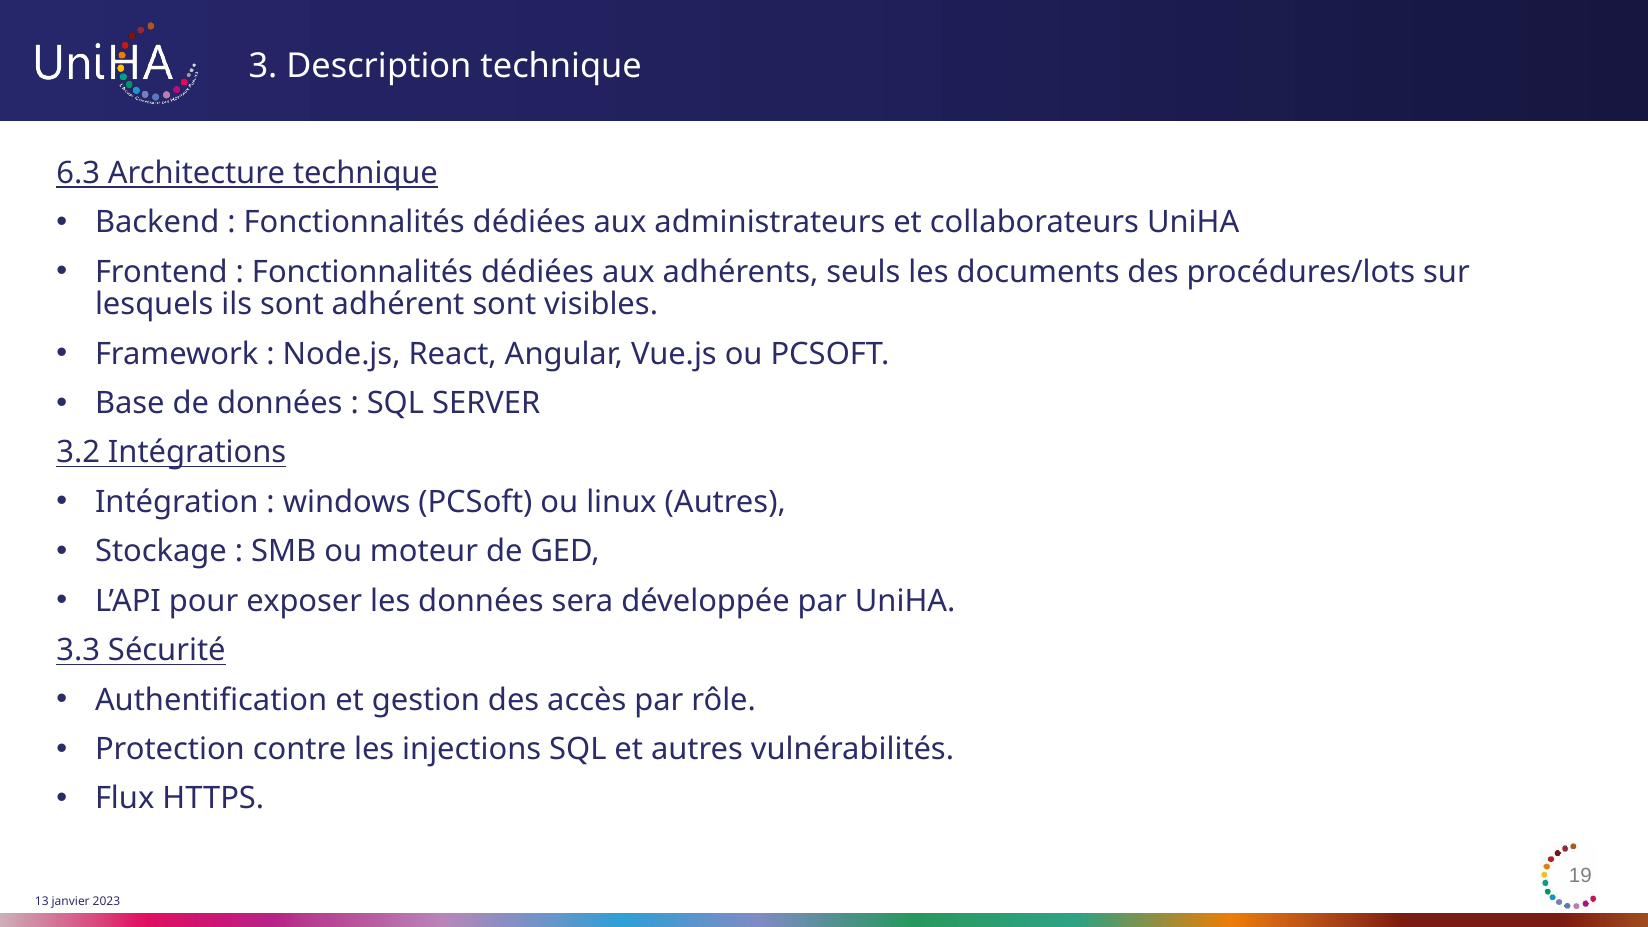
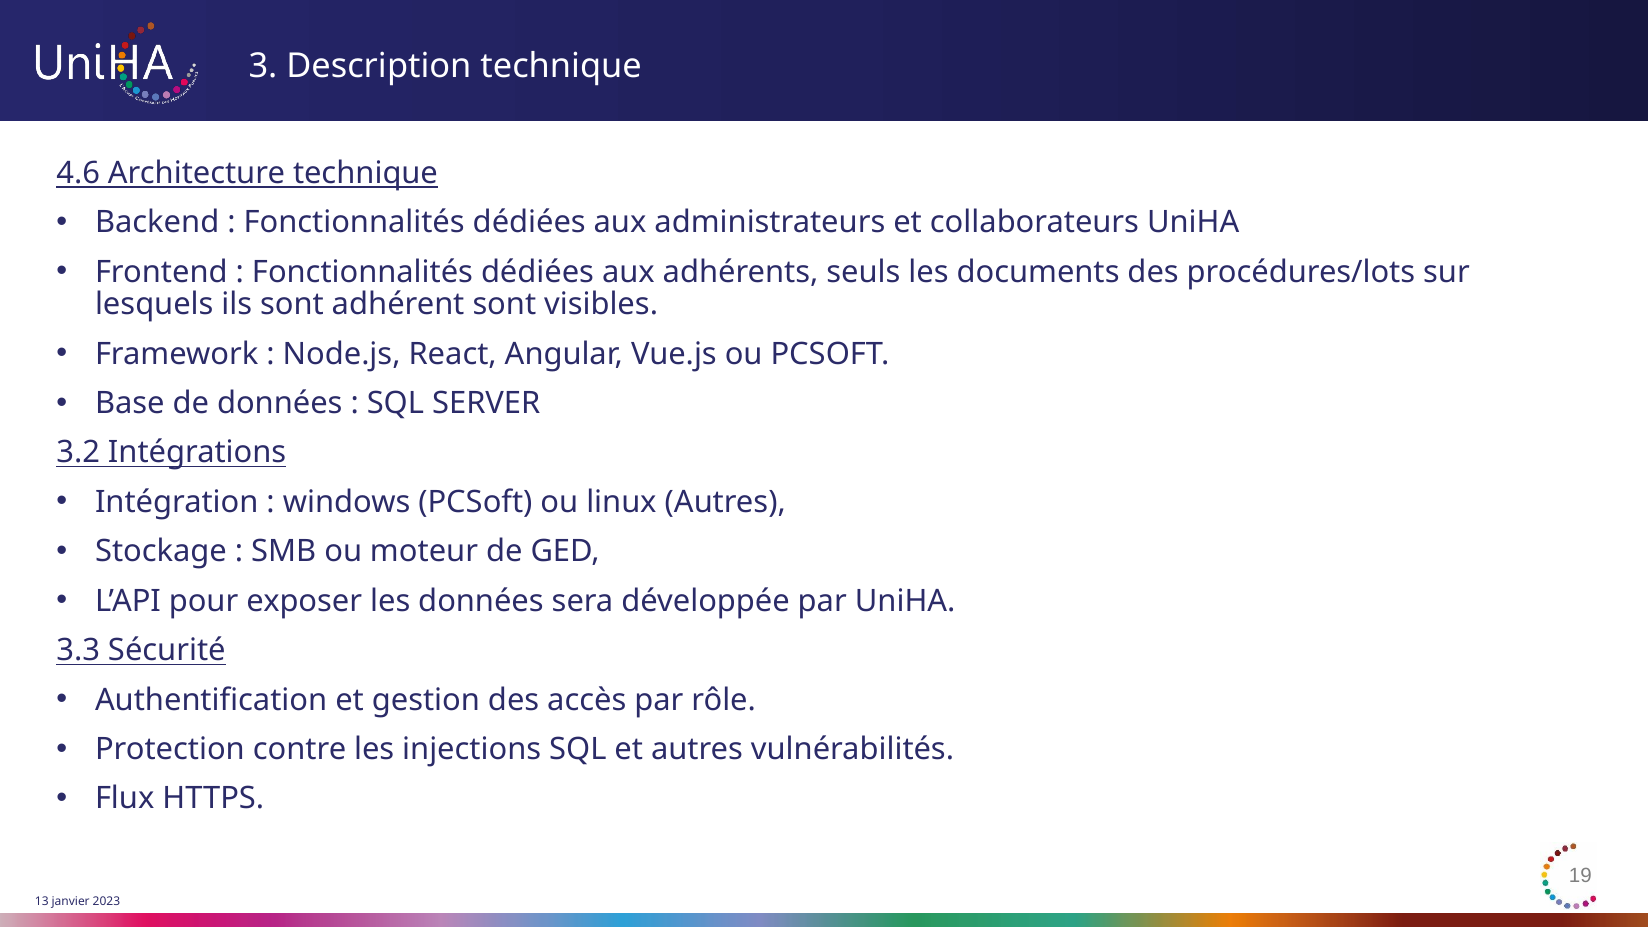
6.3: 6.3 -> 4.6 (78, 173)
